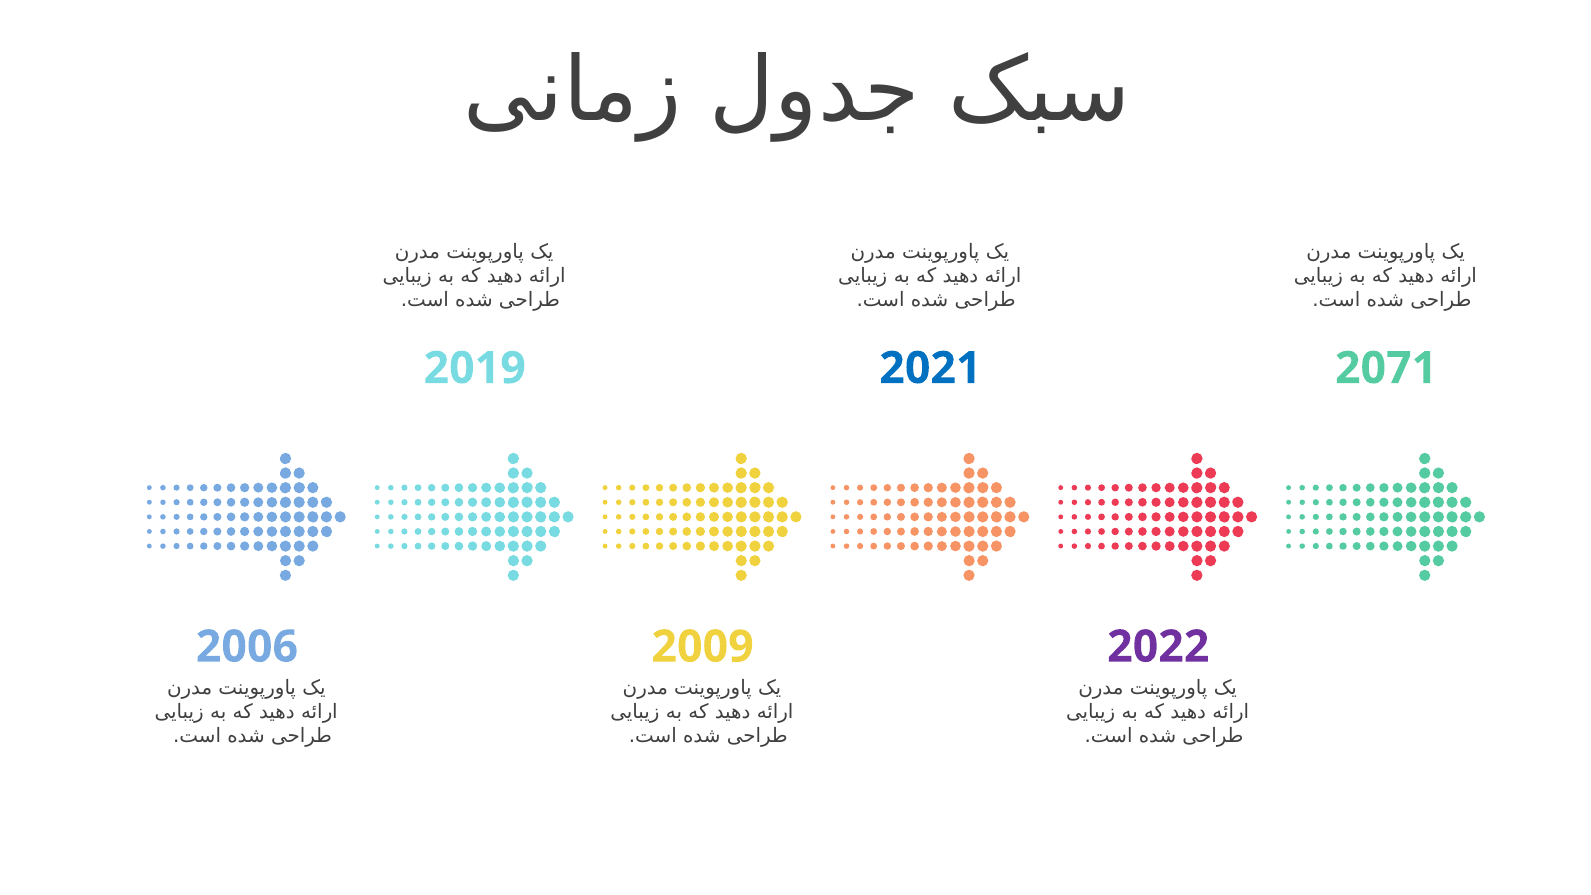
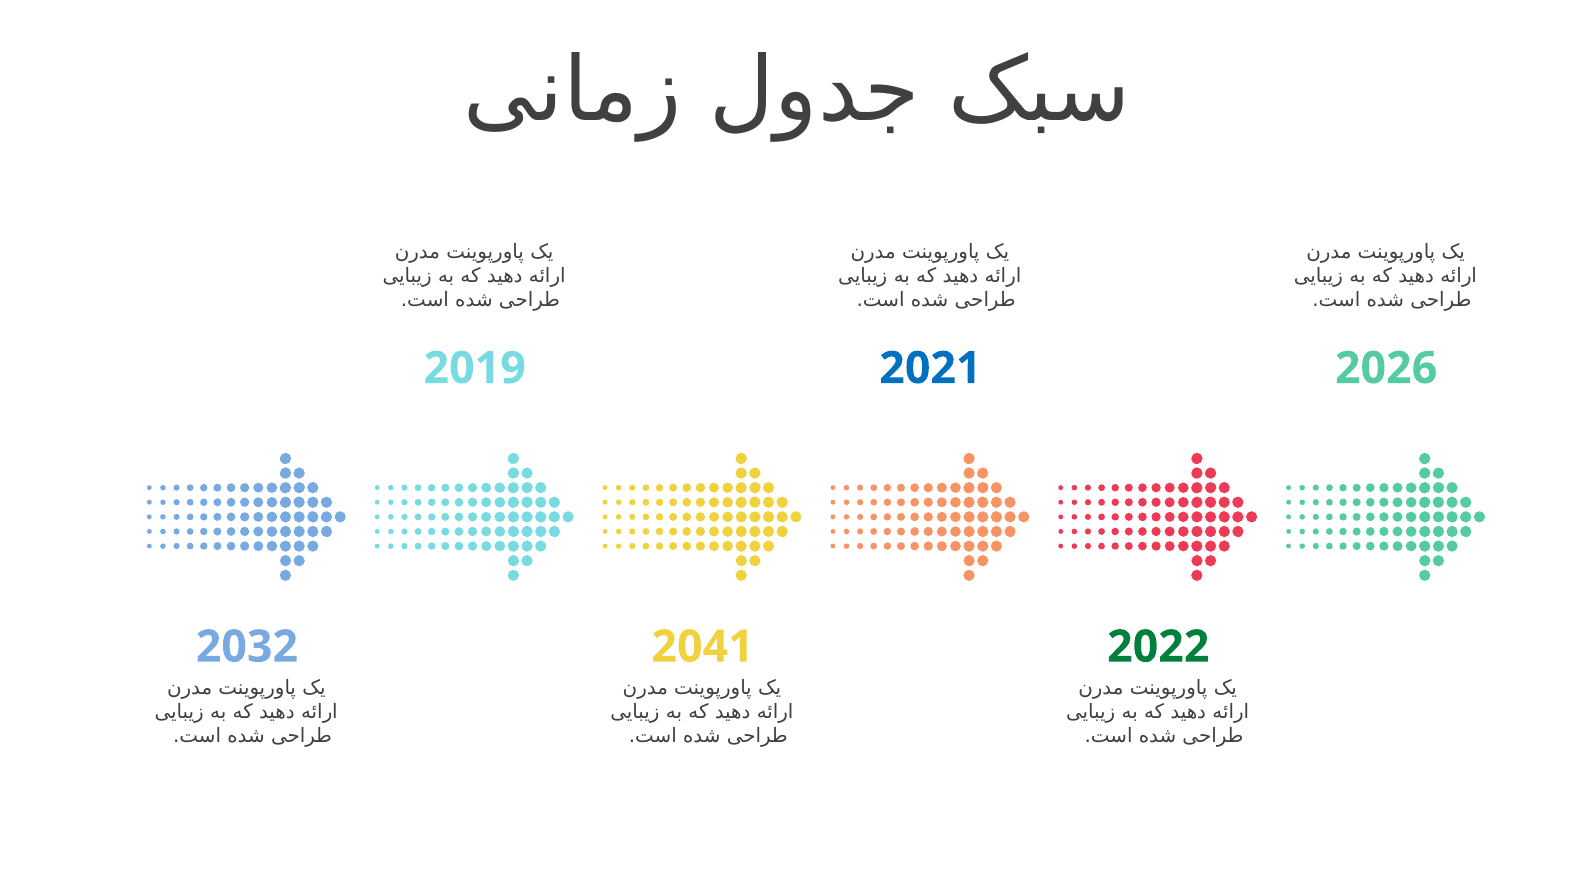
2071: 2071 -> 2026 (1386, 368)
2006: 2006 -> 2032 (247, 647)
2009: 2009 -> 2041 (703, 647)
2022 colour: purple -> green (1158, 647)
